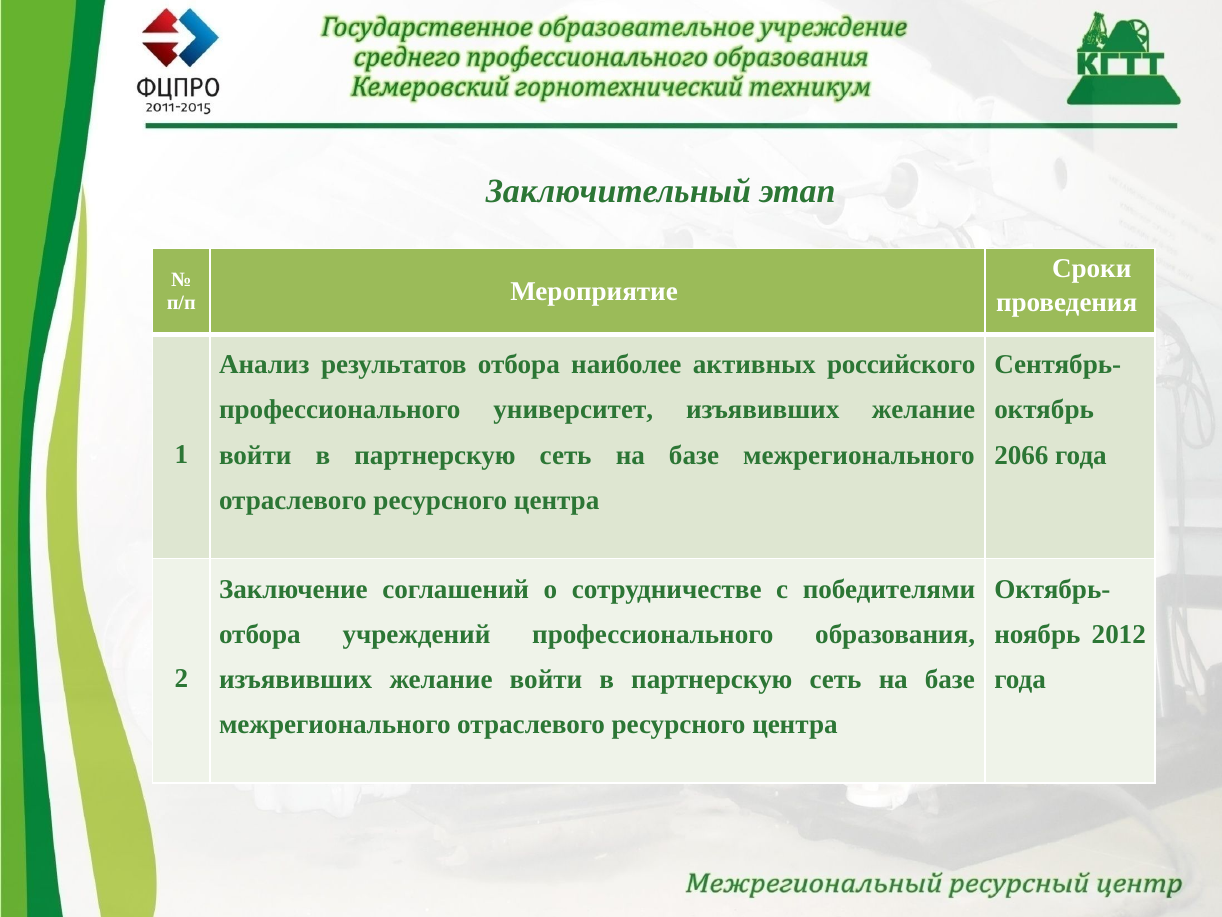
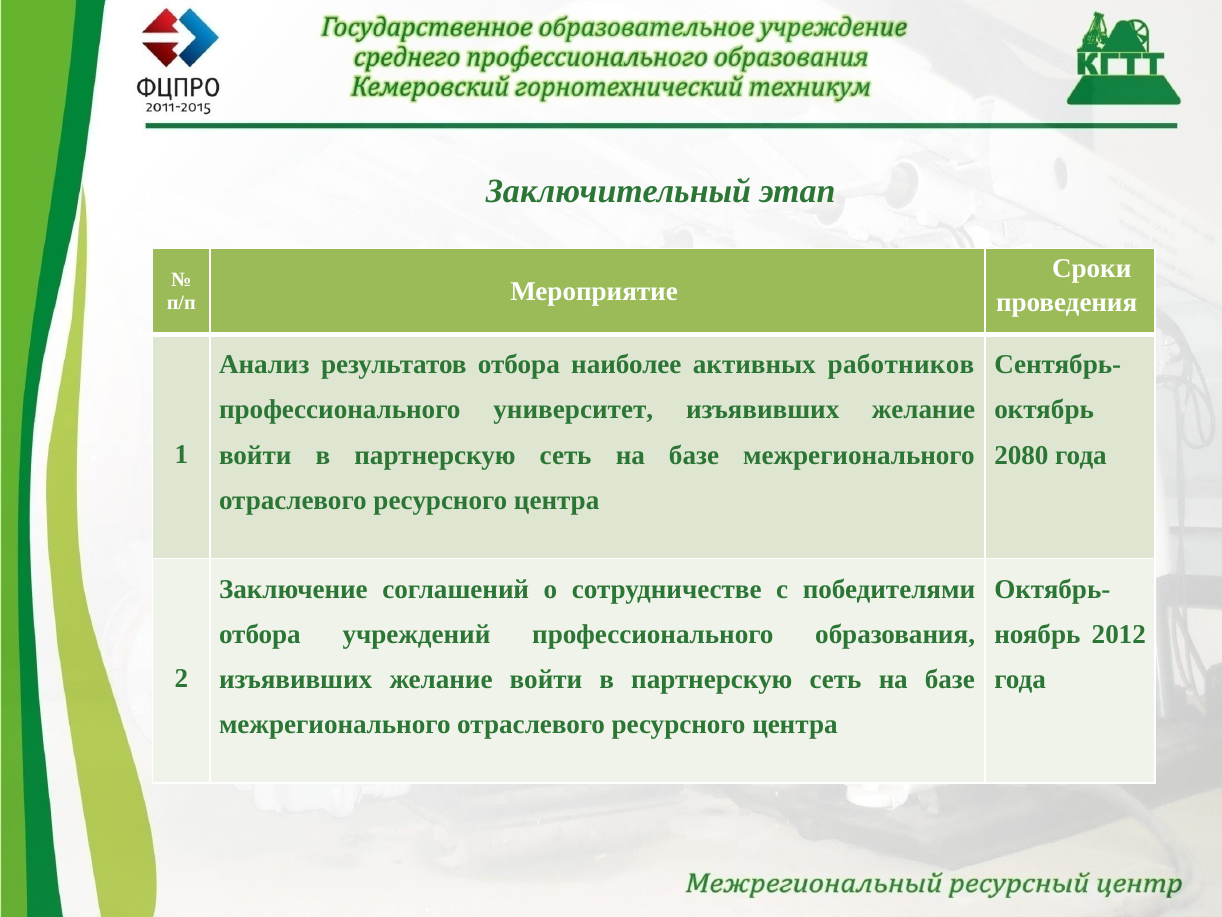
российского: российского -> работников (901, 365)
2066: 2066 -> 2080 (1021, 455)
